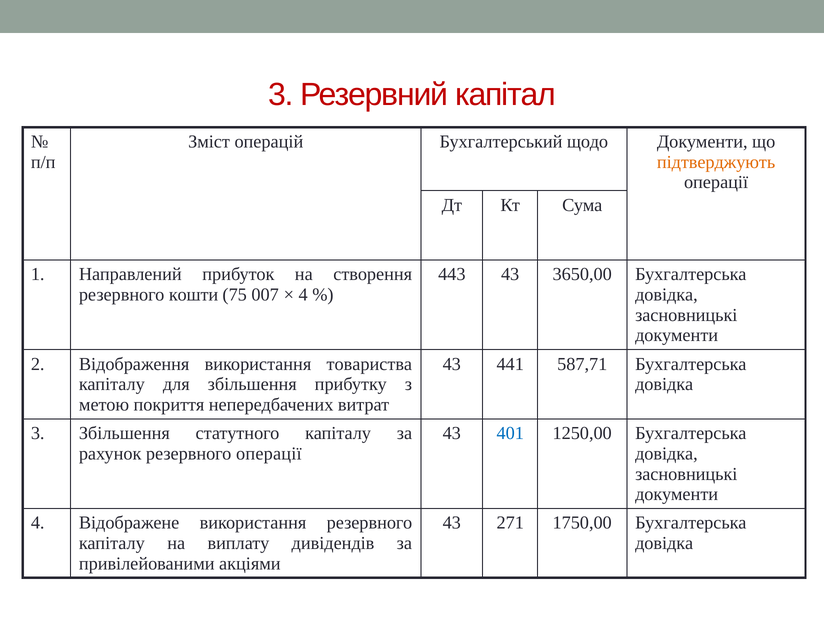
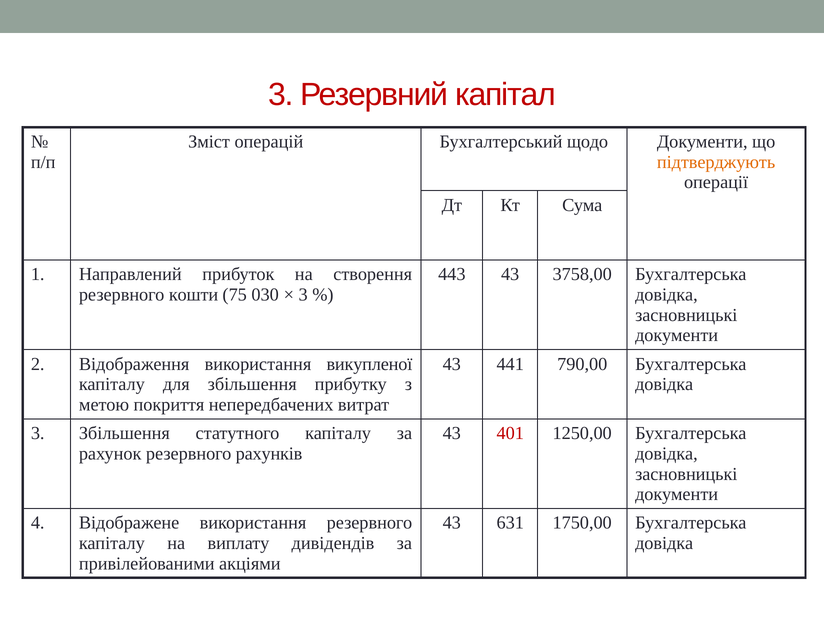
3650,00: 3650,00 -> 3758,00 (582, 274)
007: 007 -> 030 (265, 295)
4: 4 -> 3 (303, 295)
товариства: товариства -> викупленої (369, 364)
587,71: 587,71 -> 790,00 (582, 364)
401 colour: blue -> red (510, 433)
резервного операції: операції -> рахунків (269, 454)
271: 271 -> 631 (510, 523)
